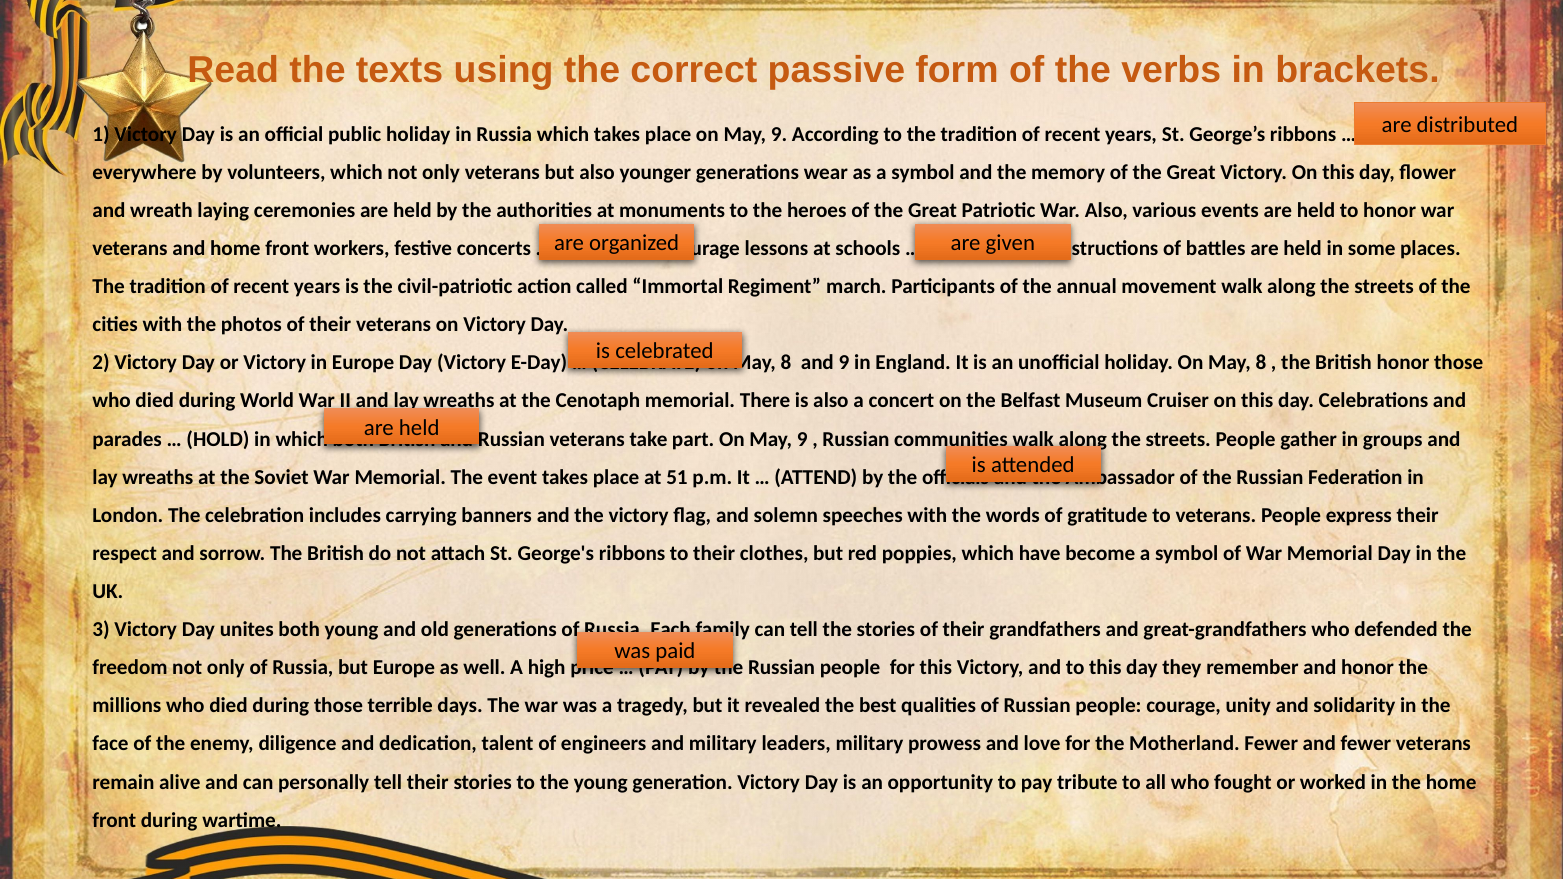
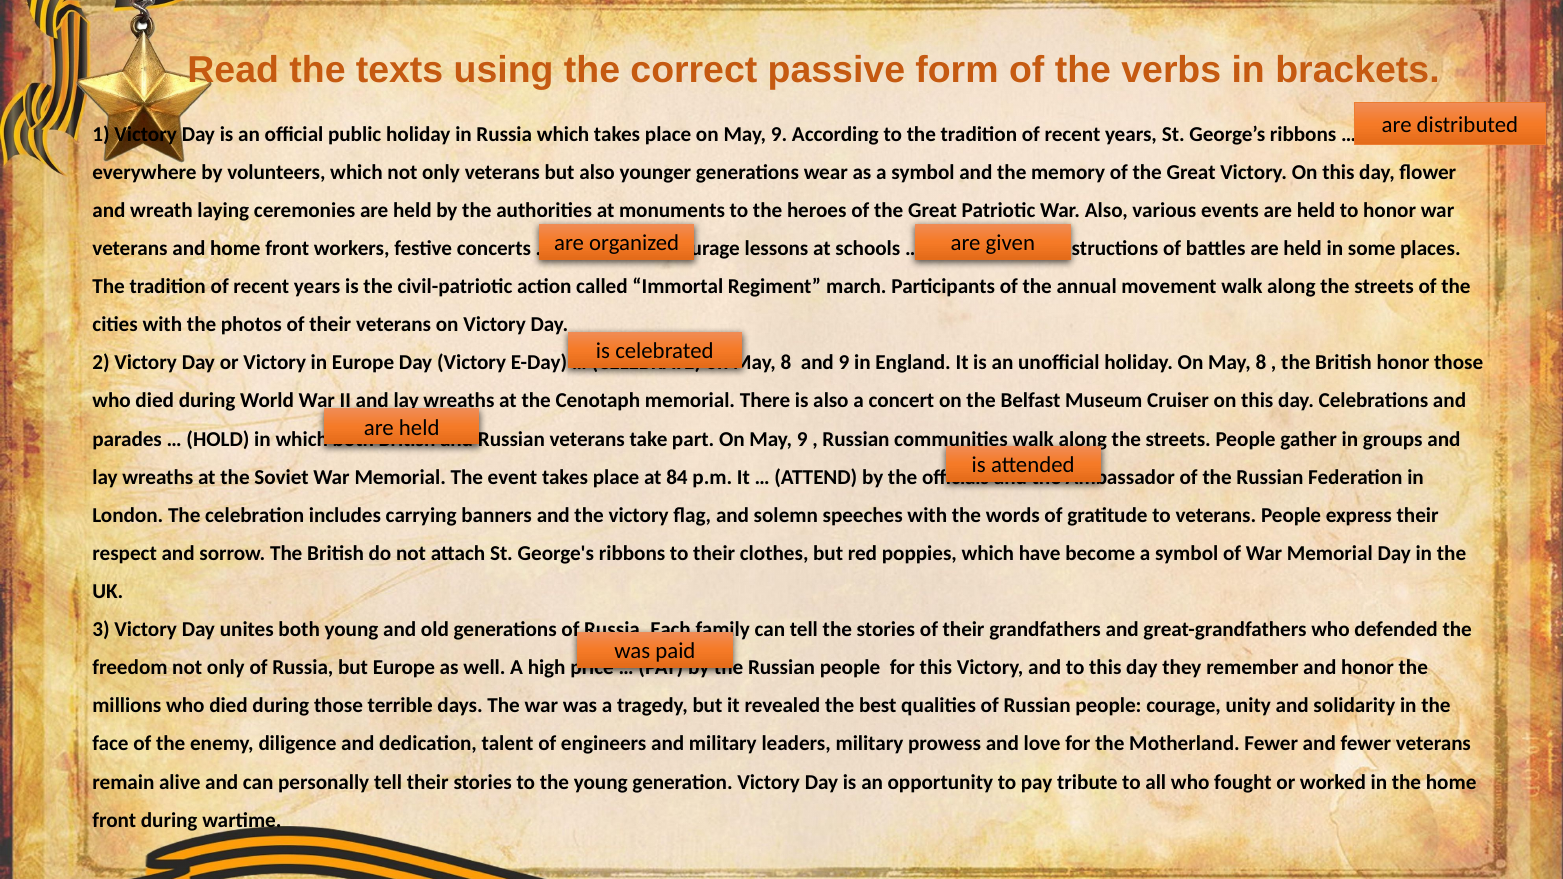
51: 51 -> 84 (677, 477)
